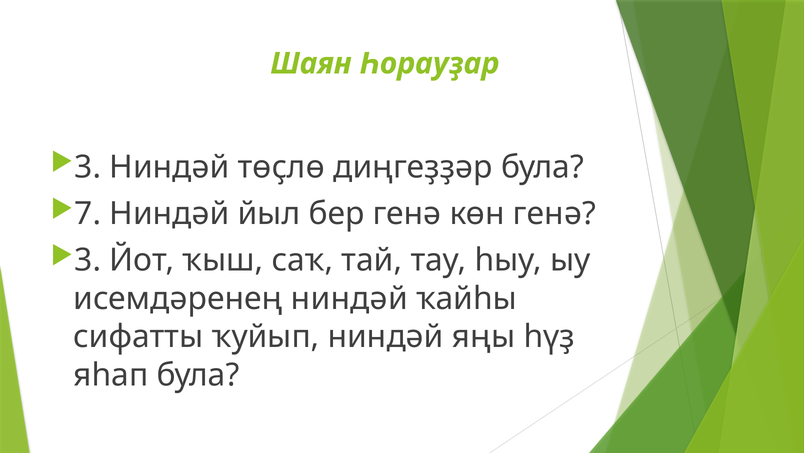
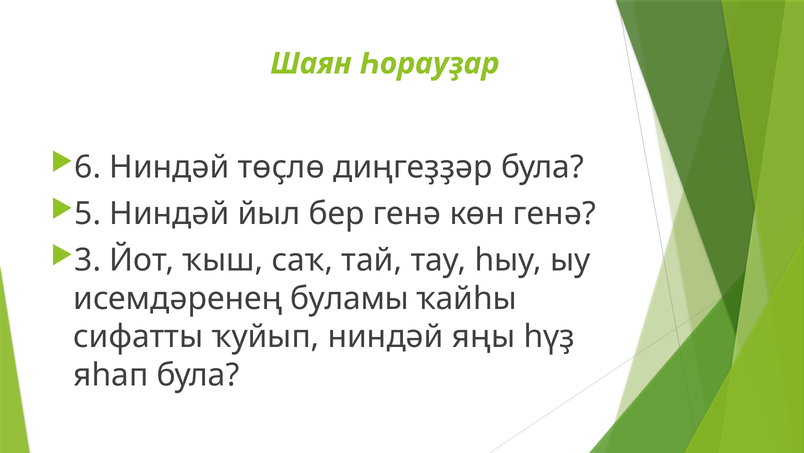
3: 3 -> 6 (88, 167)
7: 7 -> 5 (88, 213)
исемдәренең ниндәй: ниндәй -> буламы (350, 298)
